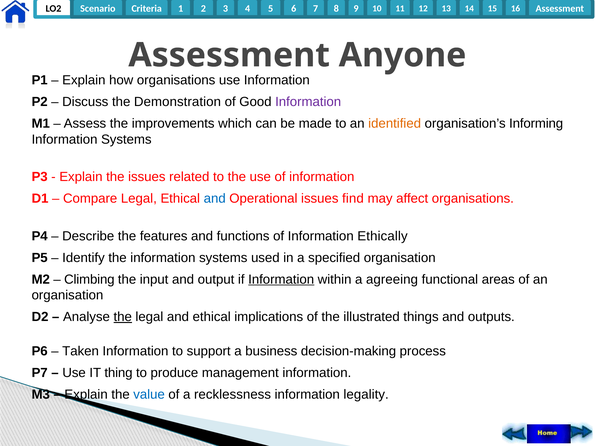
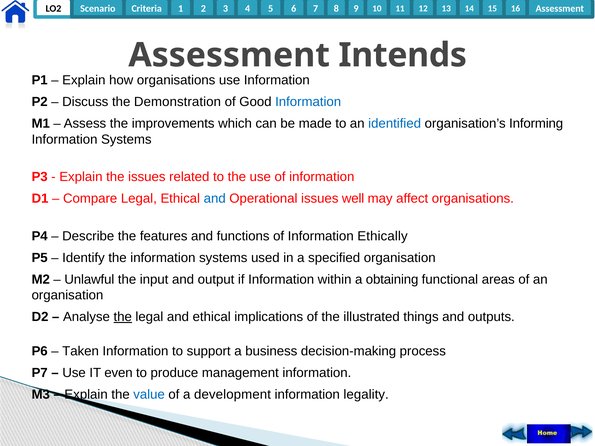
Anyone: Anyone -> Intends (403, 55)
Information colour: purple -> blue (308, 102)
identified colour: orange -> blue (395, 124)
find: find -> well (353, 198)
Climbing: Climbing -> Unlawful (89, 280)
Information underline: present -> none (281, 280)
agreeing: agreeing -> obtaining (392, 280)
thing: thing -> even (118, 373)
recklessness: recklessness -> development (232, 395)
